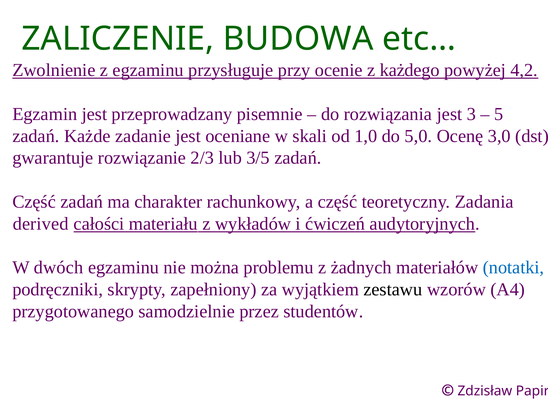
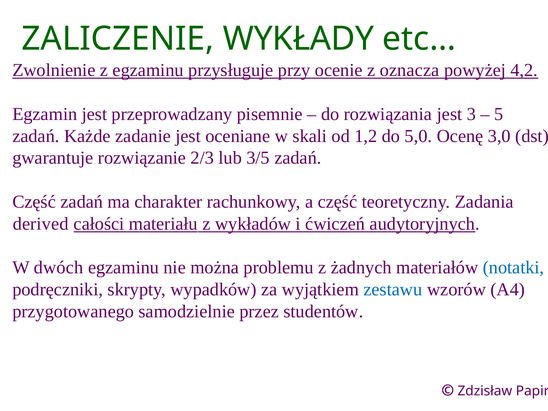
BUDOWA: BUDOWA -> WYKŁADY (298, 39)
każdego: każdego -> oznacza (410, 70)
1,0: 1,0 -> 1,2 (366, 136)
zapełniony: zapełniony -> wypadków (213, 289)
zestawu colour: black -> blue (393, 289)
